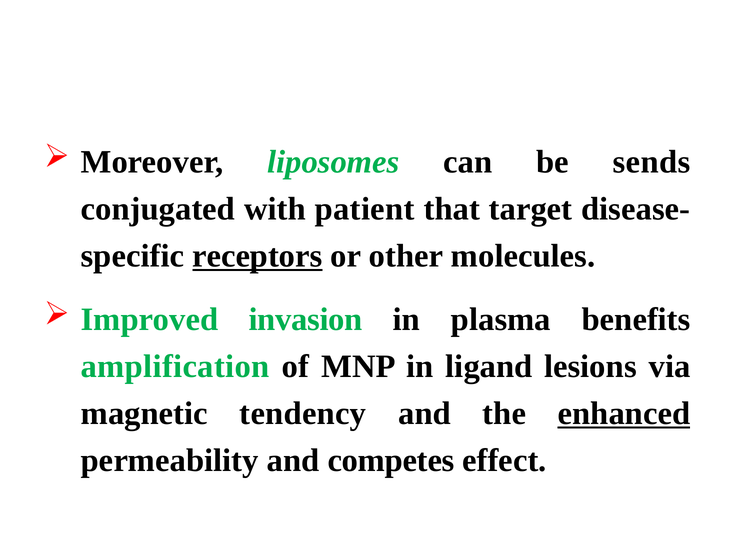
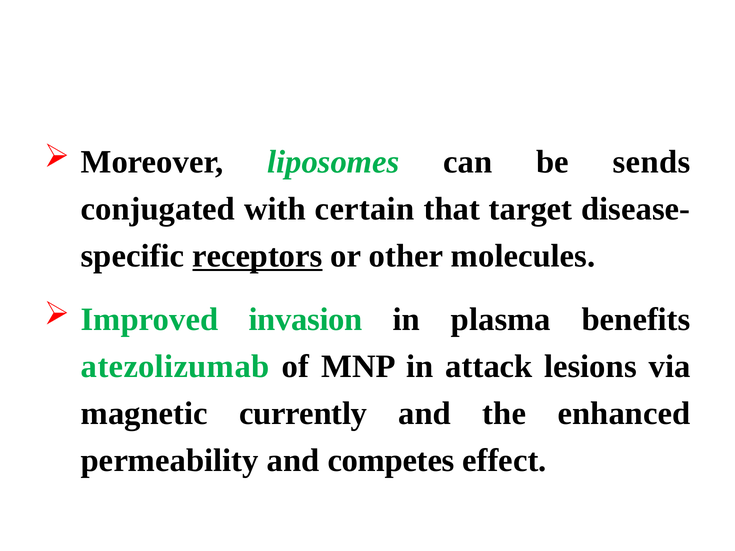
patient: patient -> certain (365, 209)
amplification: amplification -> atezolizumab (175, 367)
ligand: ligand -> attack (489, 367)
tendency: tendency -> currently (303, 414)
enhanced underline: present -> none (624, 414)
